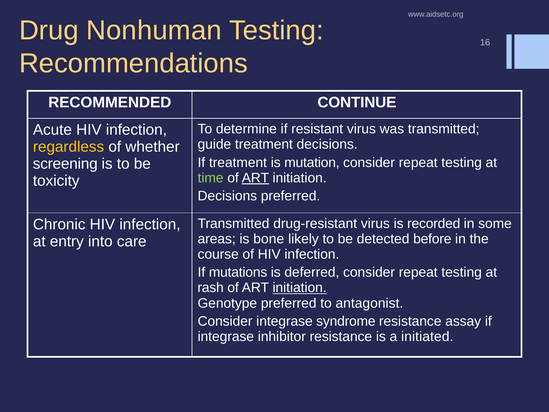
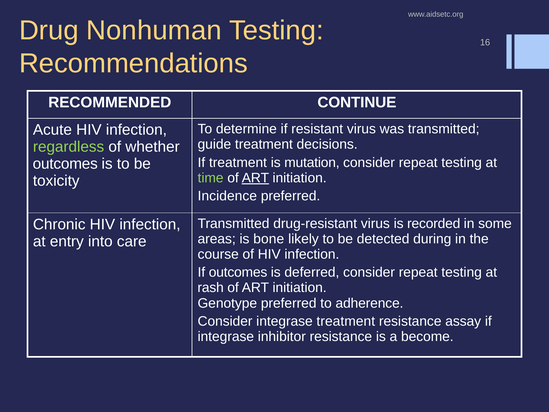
regardless colour: yellow -> light green (69, 147)
screening: screening -> outcomes (65, 164)
Decisions: Decisions -> Incidence (227, 196)
before: before -> during (432, 239)
If mutations: mutations -> outcomes (238, 272)
initiation underline: present -> none (300, 288)
antagonist: antagonist -> adherence (369, 303)
integrase syndrome: syndrome -> treatment (346, 321)
initiated: initiated -> become (427, 336)
